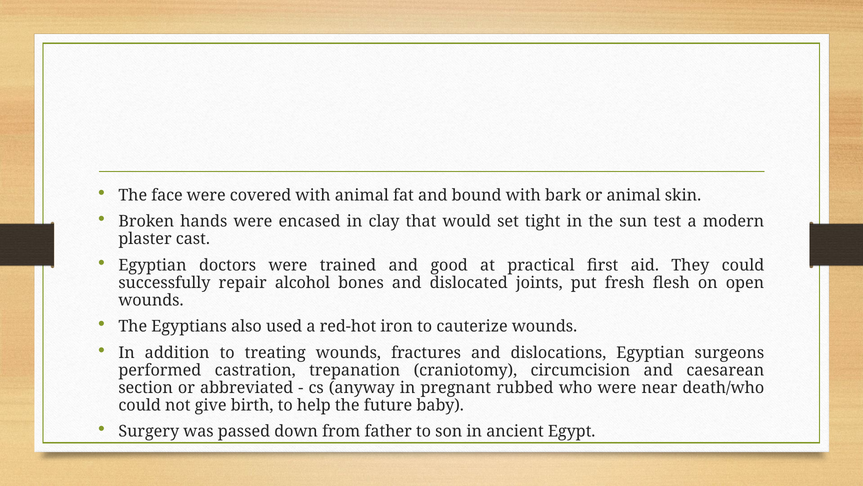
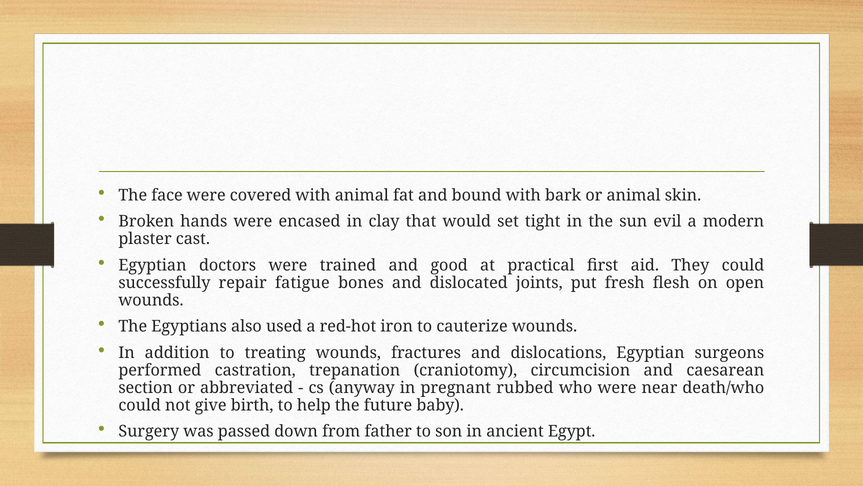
test: test -> evil (667, 221)
alcohol: alcohol -> fatigue (302, 282)
